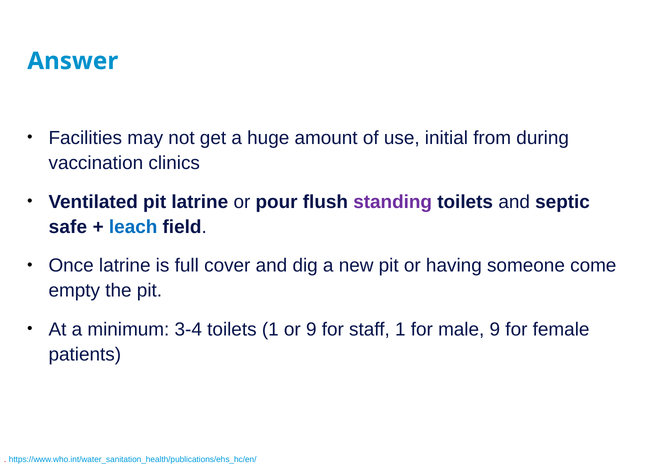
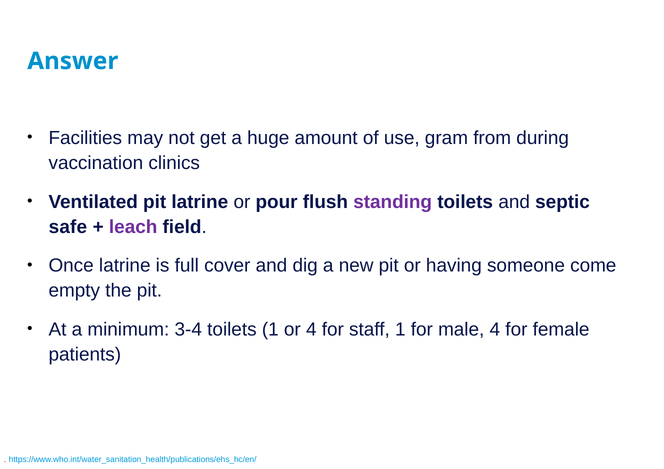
initial: initial -> gram (446, 138)
leach colour: blue -> purple (133, 227)
or 9: 9 -> 4 (311, 330)
male 9: 9 -> 4 (495, 330)
